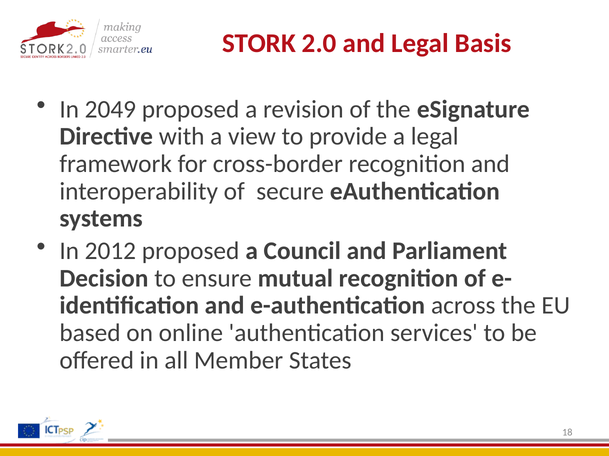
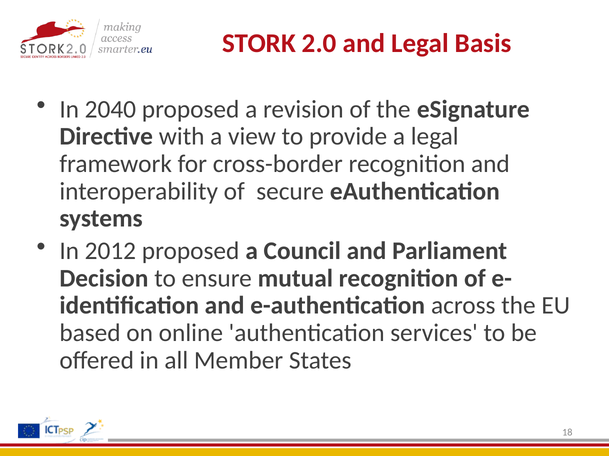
2049: 2049 -> 2040 (110, 109)
